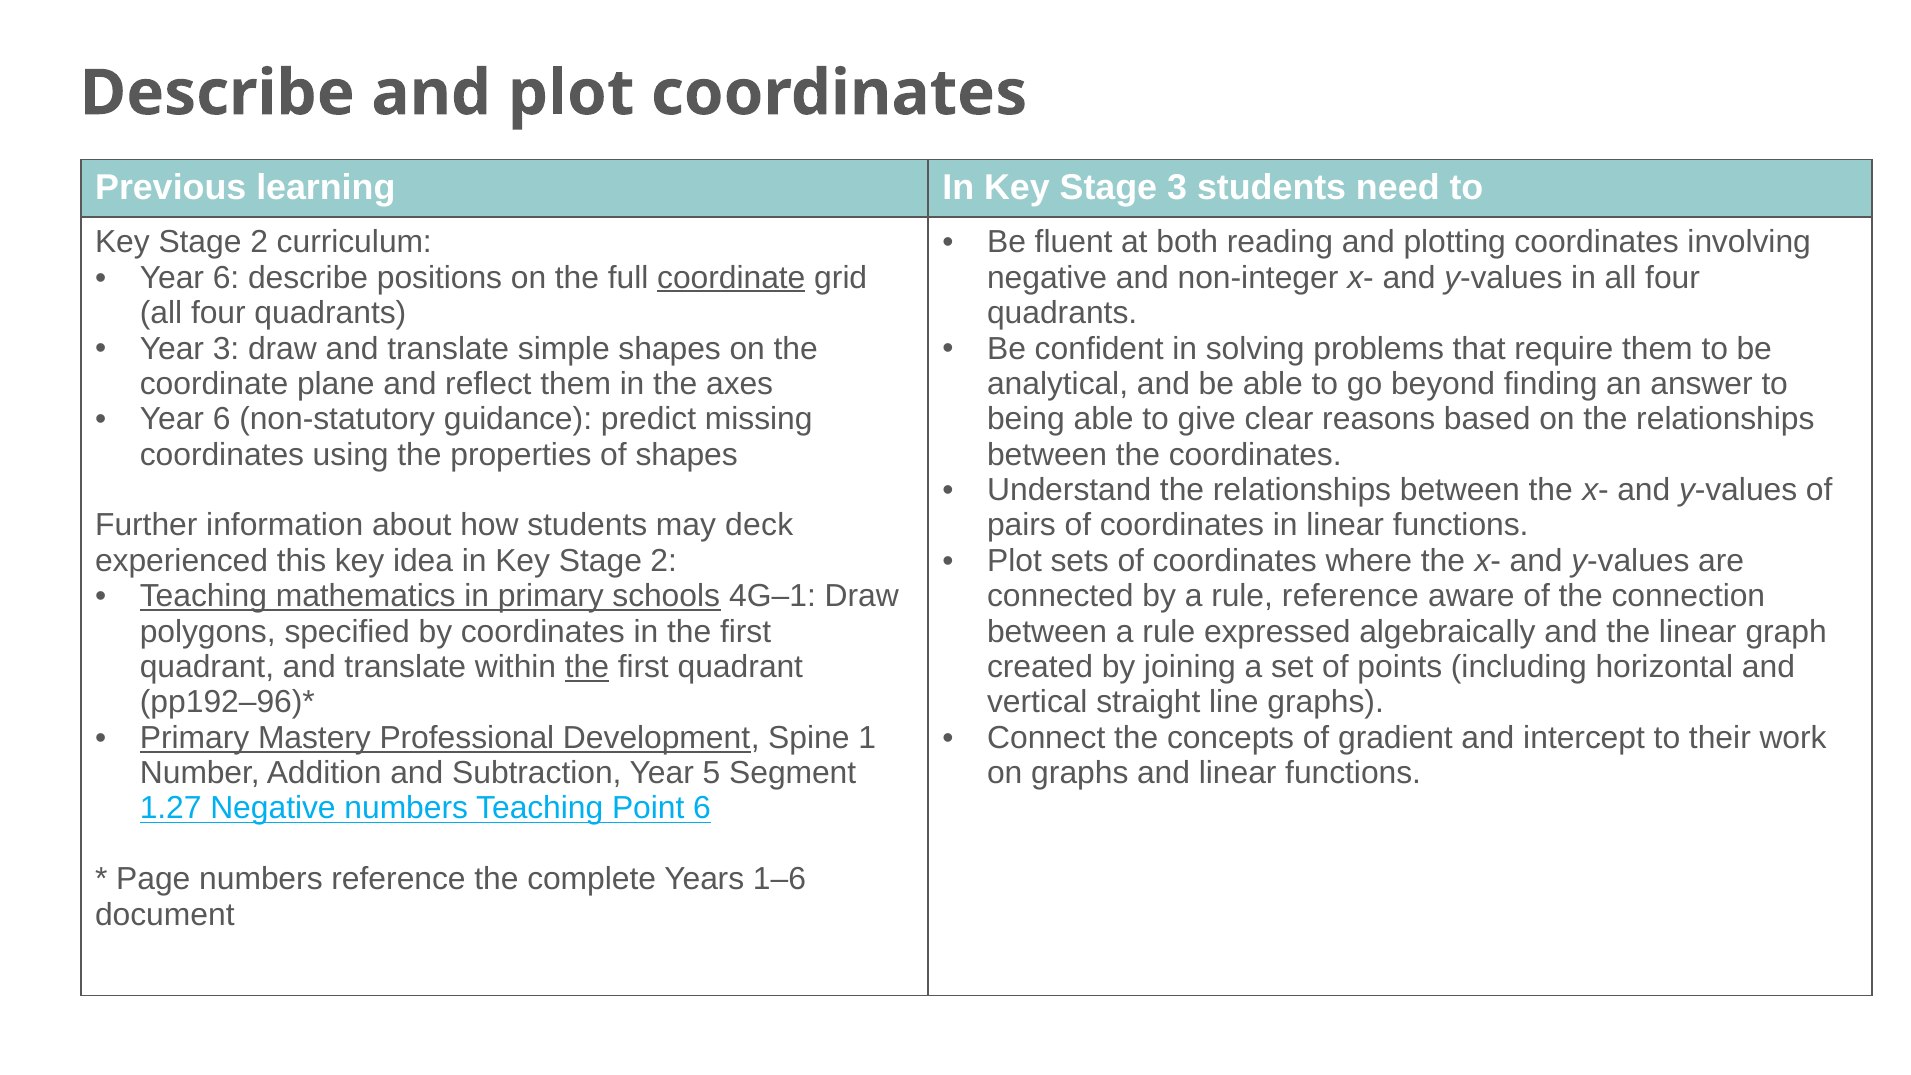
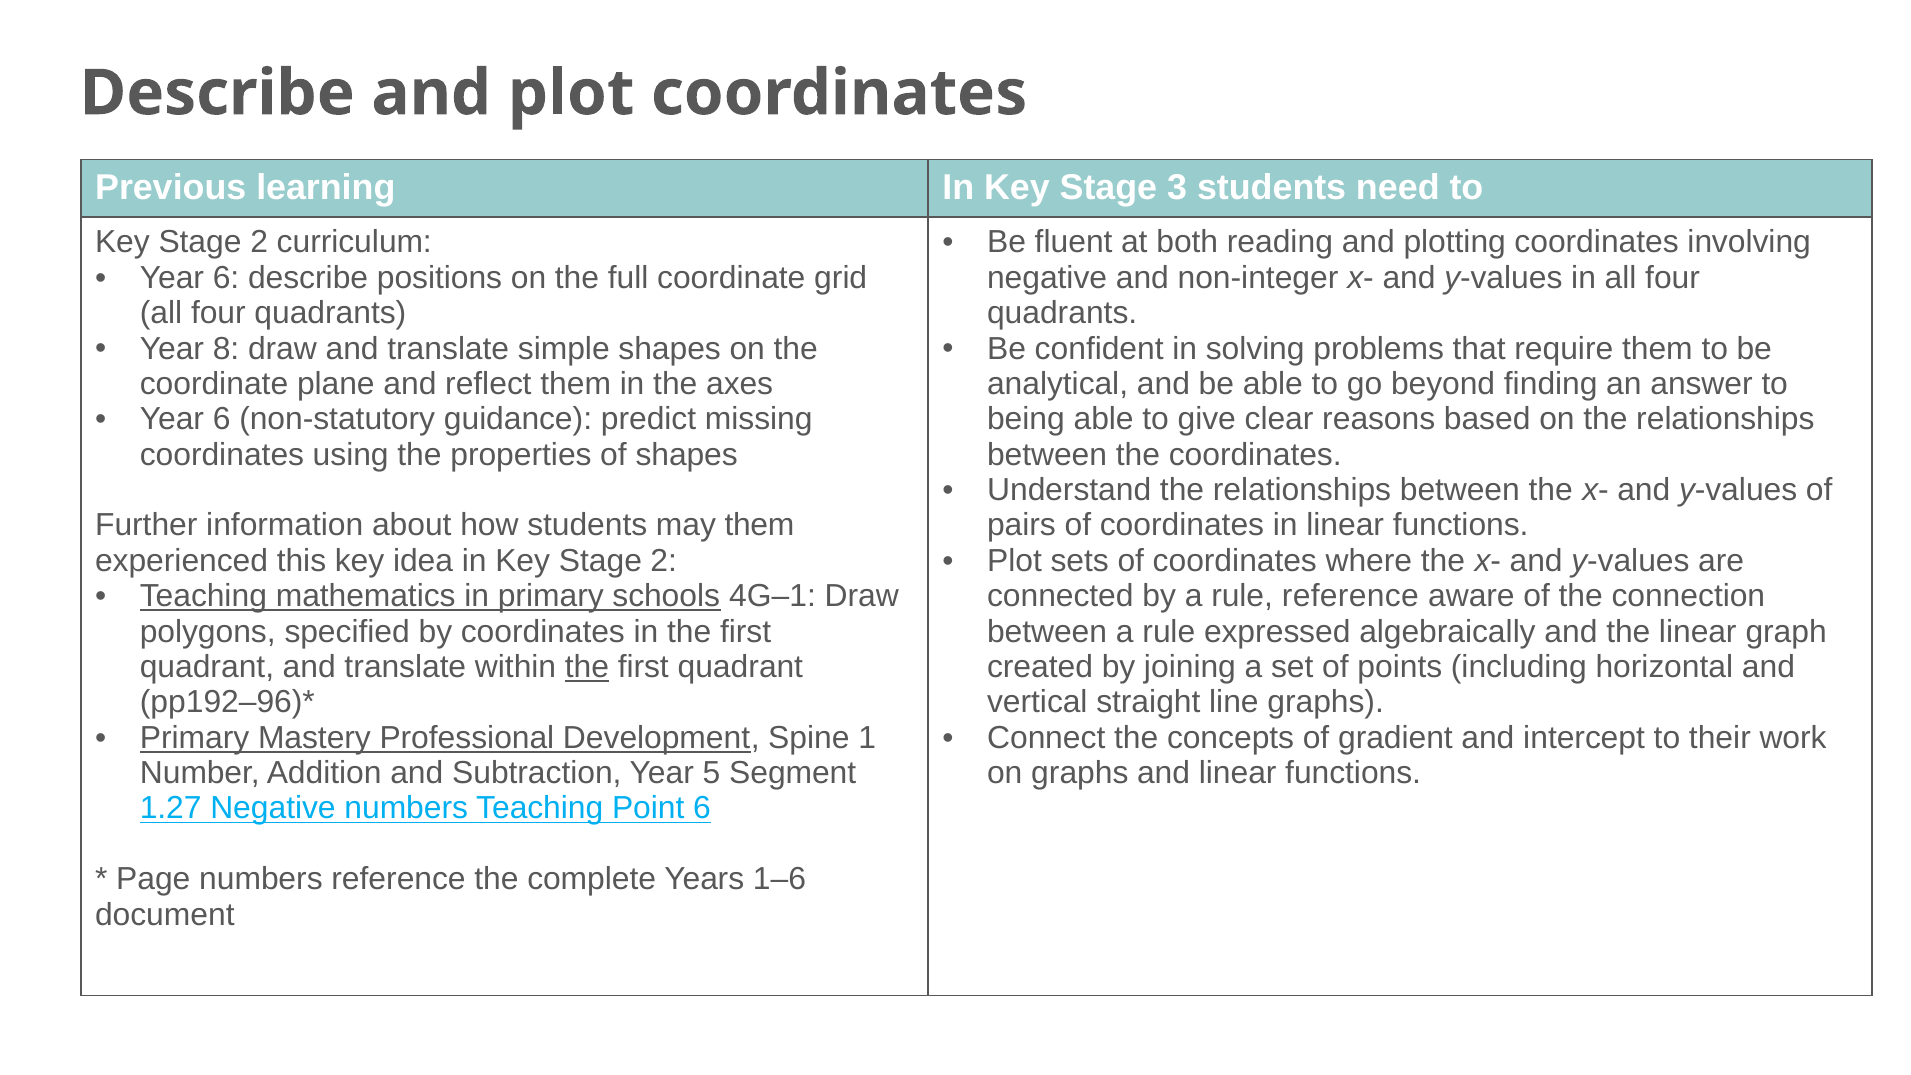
coordinate underline: present -> none (731, 278)
Year 3: 3 -> 8 (226, 348)
may deck: deck -> them (759, 525)
